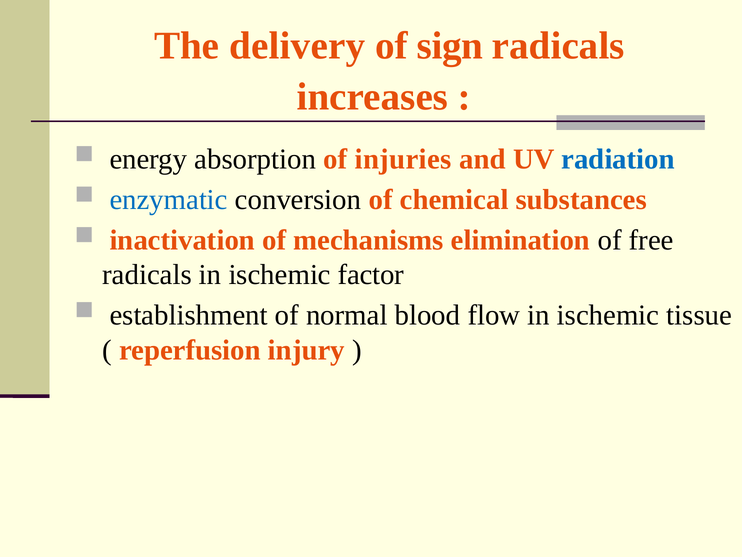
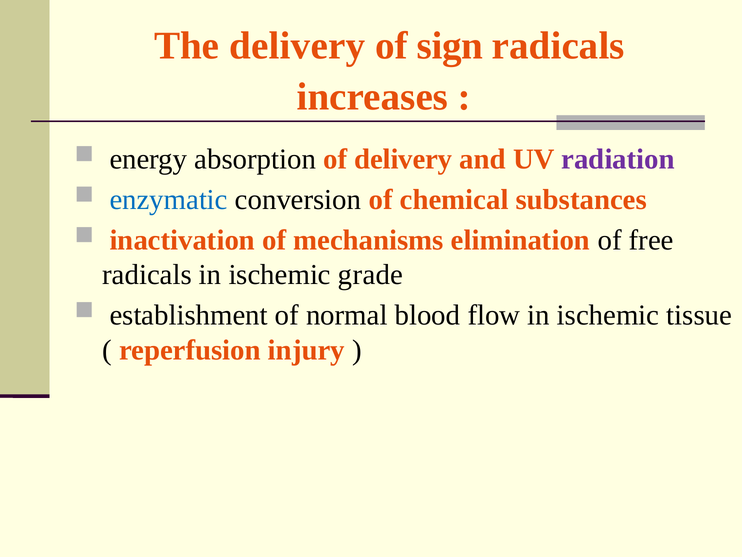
of injuries: injuries -> delivery (403, 159)
radiation colour: blue -> purple (618, 159)
factor: factor -> grade (371, 275)
